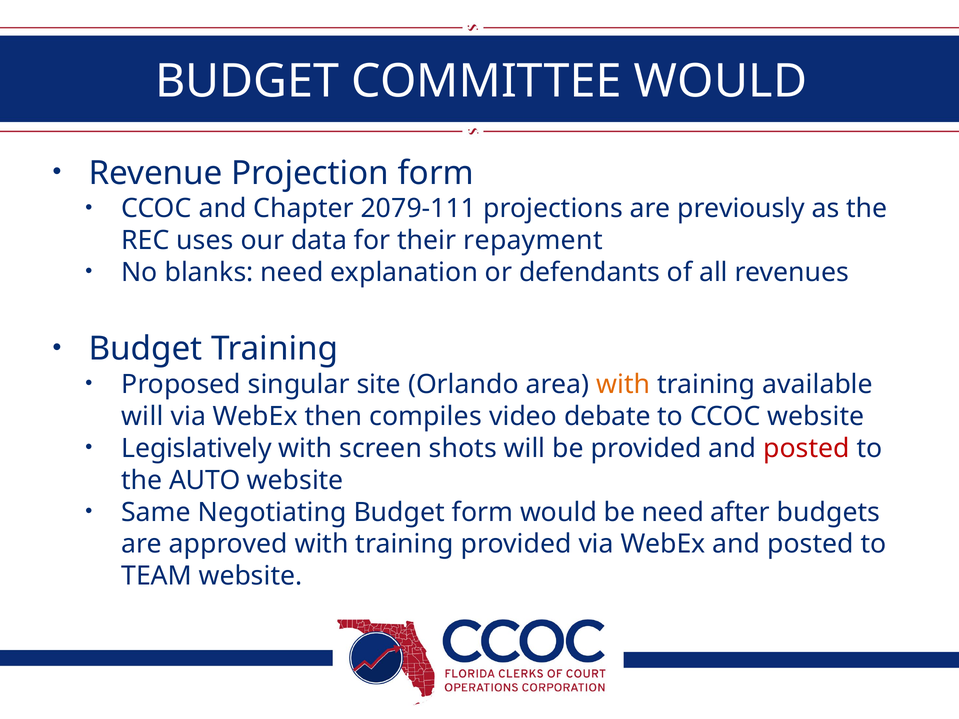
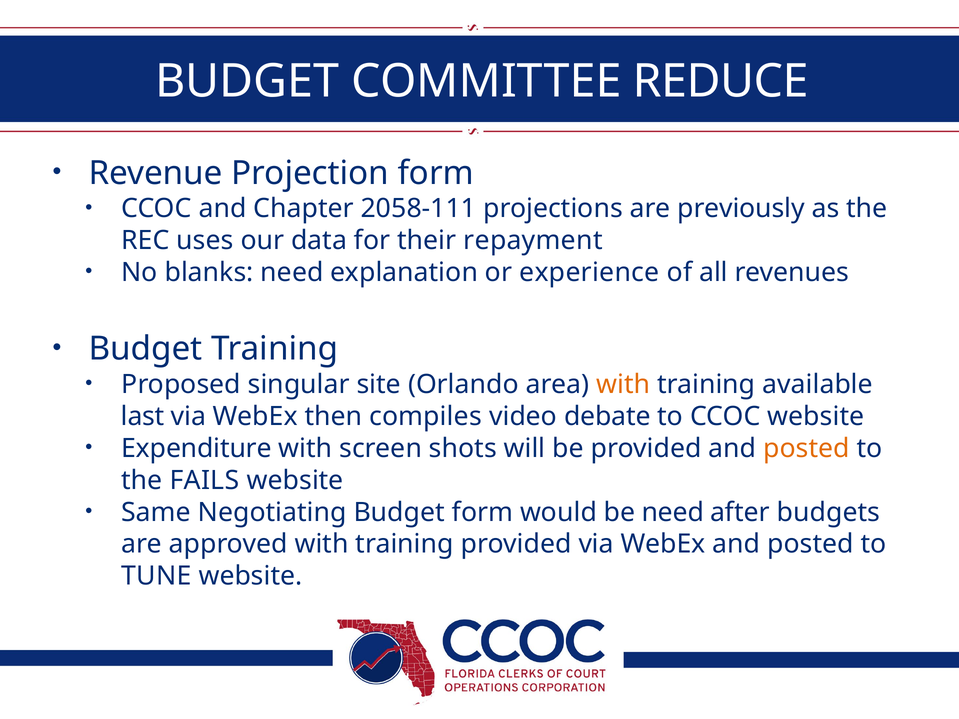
COMMITTEE WOULD: WOULD -> REDUCE (721, 81)
2079-111: 2079-111 -> 2058-111 (418, 209)
defendants: defendants -> experience (589, 273)
will: will -> last (143, 416)
Legislatively: Legislatively -> Expenditure (197, 448)
posted colour: red -> orange (806, 448)
AUTO: AUTO -> FAILS (204, 480)
TEAM: TEAM -> TUNE (156, 576)
